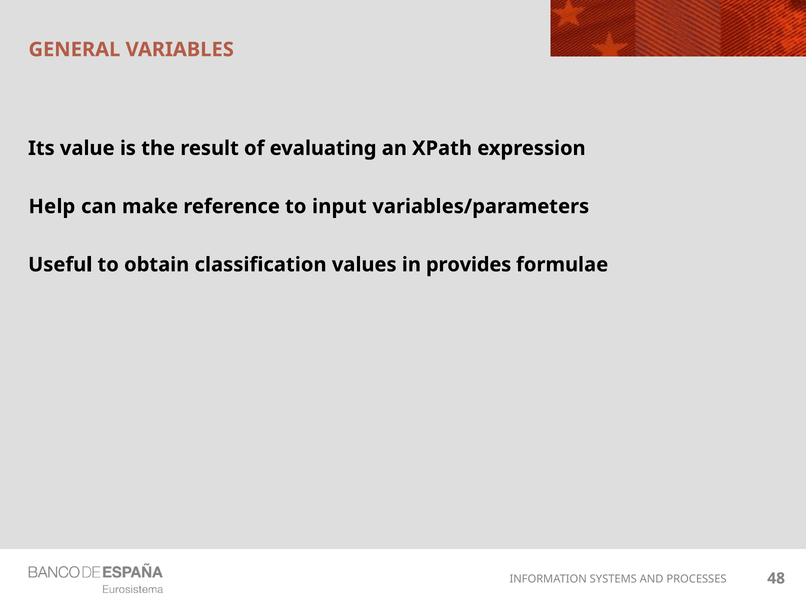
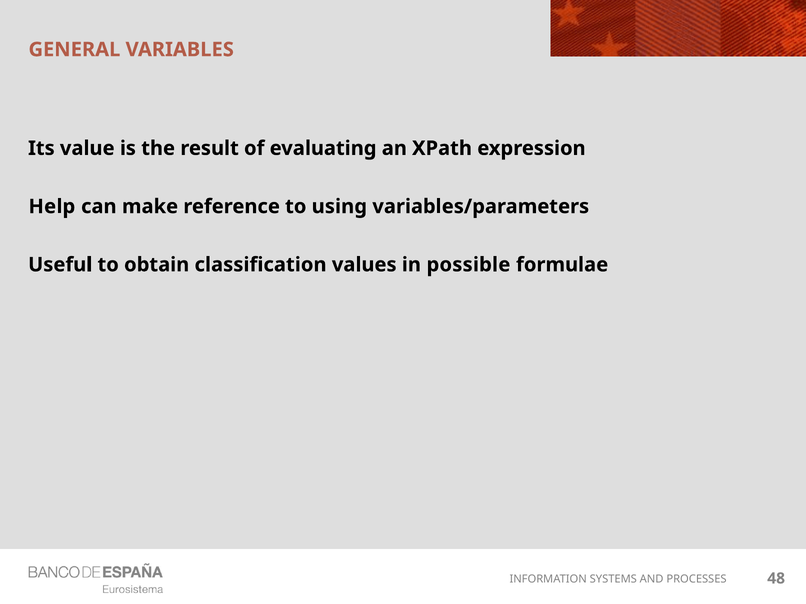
input: input -> using (339, 207)
provides: provides -> possible (468, 265)
